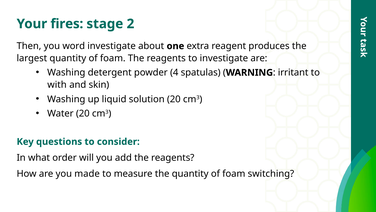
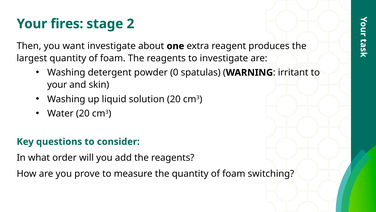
word: word -> want (74, 46)
4: 4 -> 0 (174, 72)
with: with -> your (57, 85)
made: made -> prove (87, 173)
